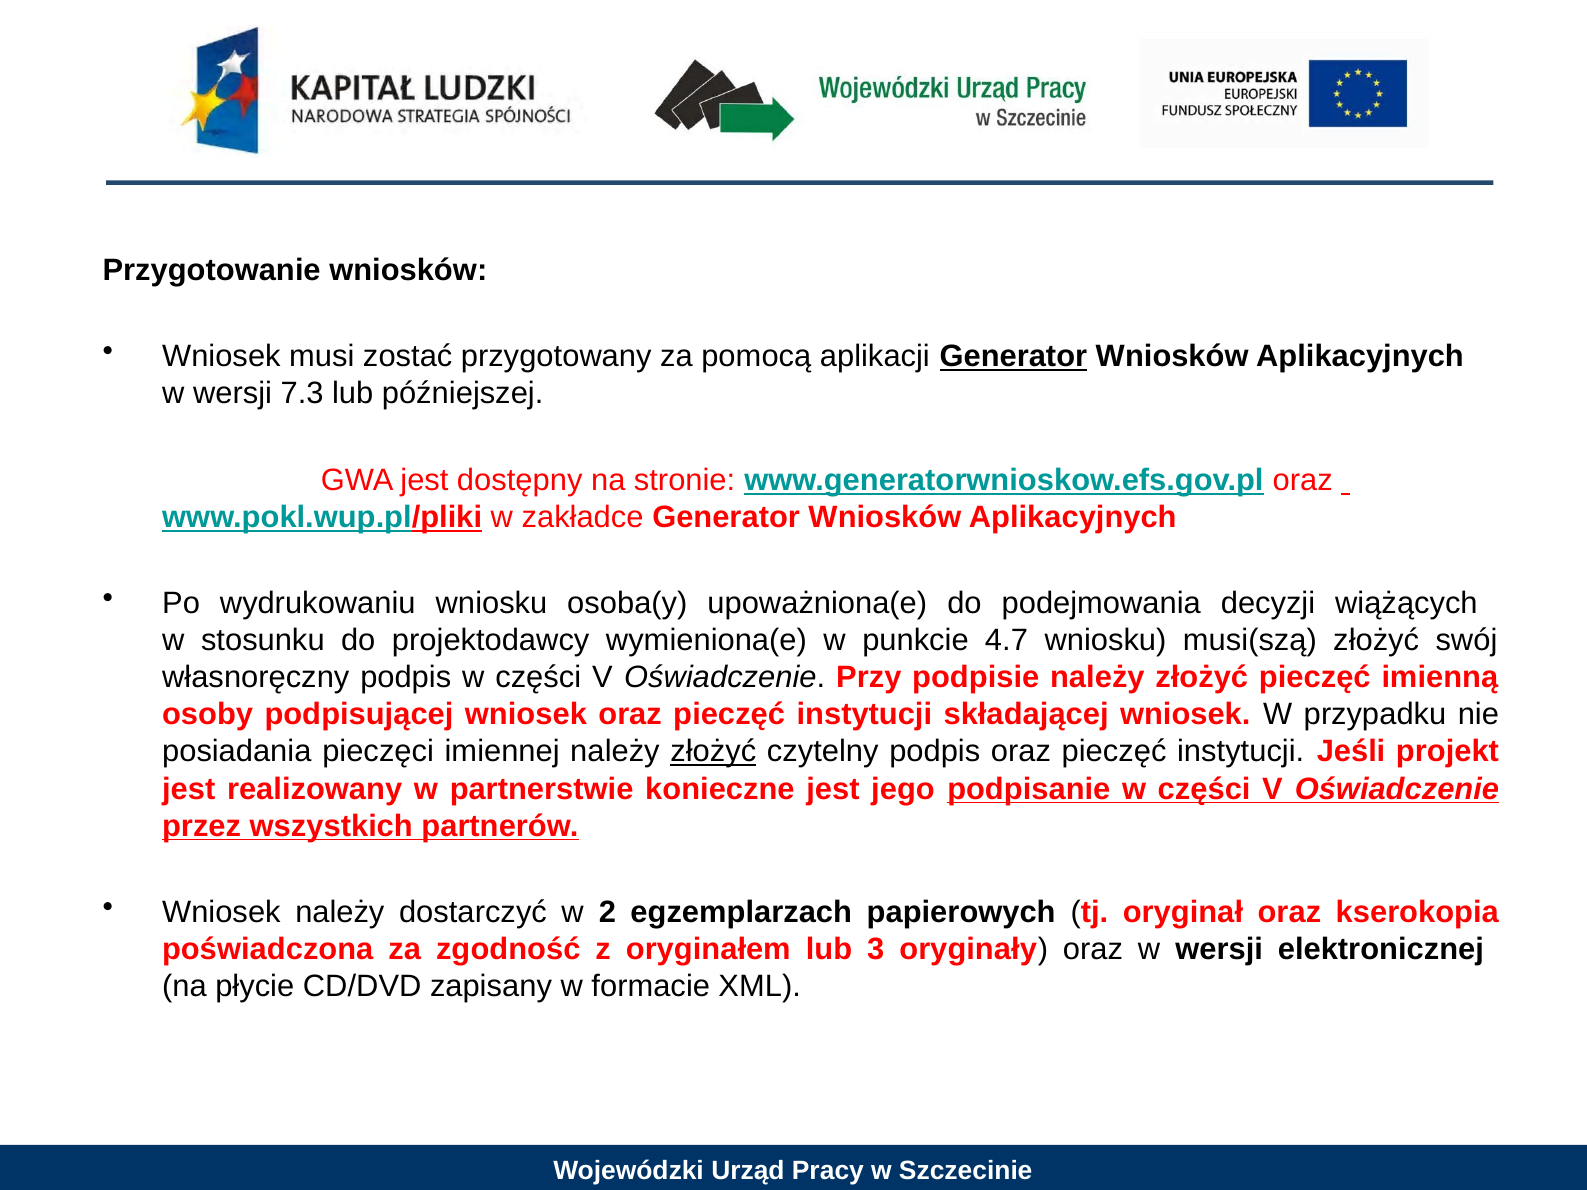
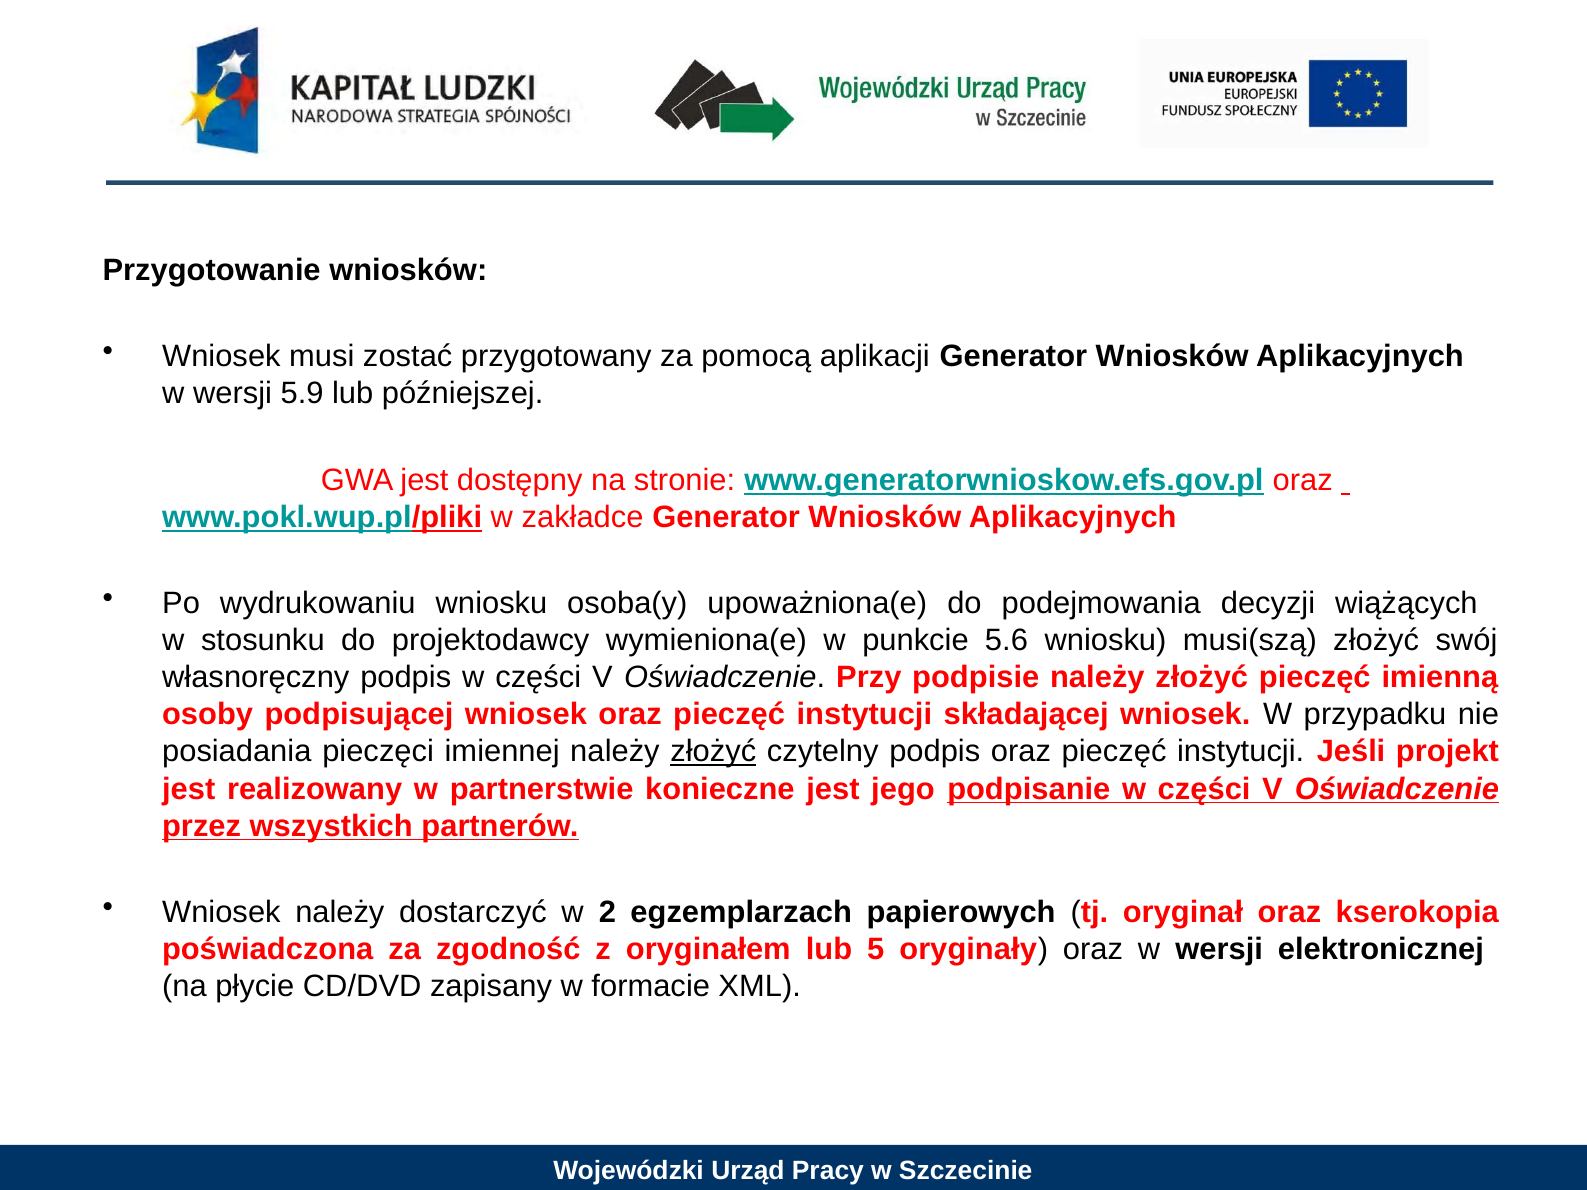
Generator underline: present -> none (1013, 357)
7.3: 7.3 -> 5.9 (302, 394)
4.7: 4.7 -> 5.6 (1006, 641)
3: 3 -> 5 (876, 950)
